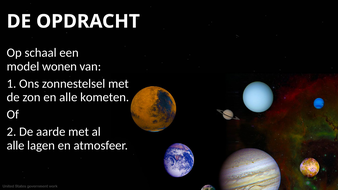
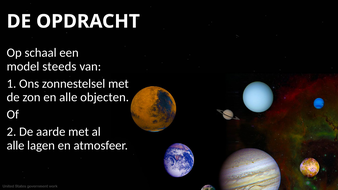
wonen: wonen -> steeds (59, 66)
kometen: kometen -> objecten (105, 97)
